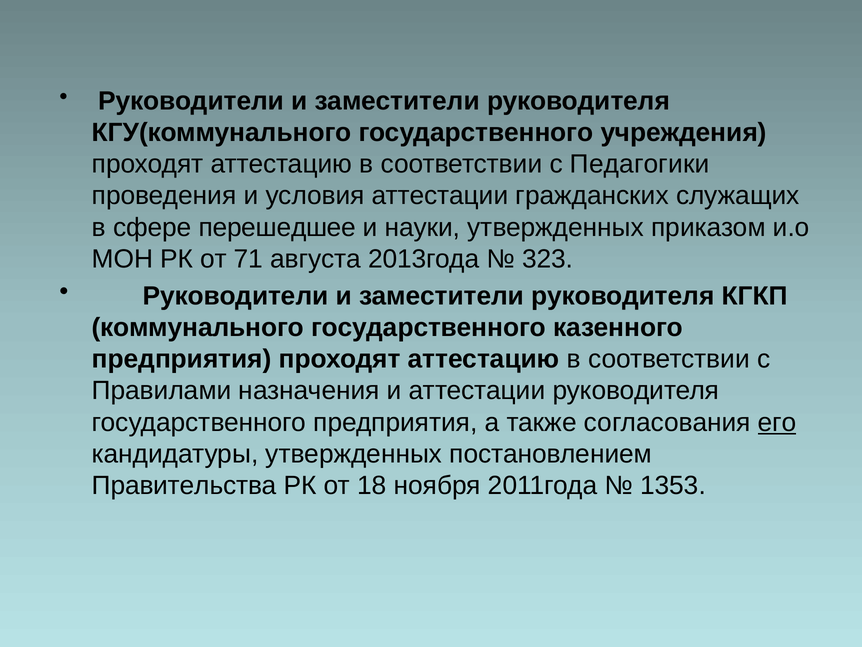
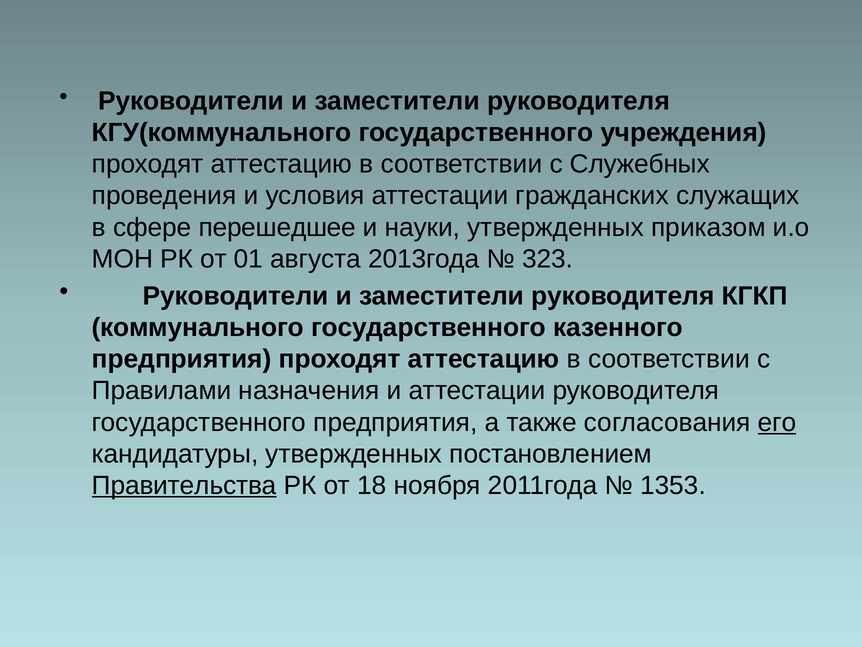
Педагогики: Педагогики -> Служебных (640, 164)
71: 71 -> 01 (248, 259)
Правительства underline: none -> present (184, 485)
